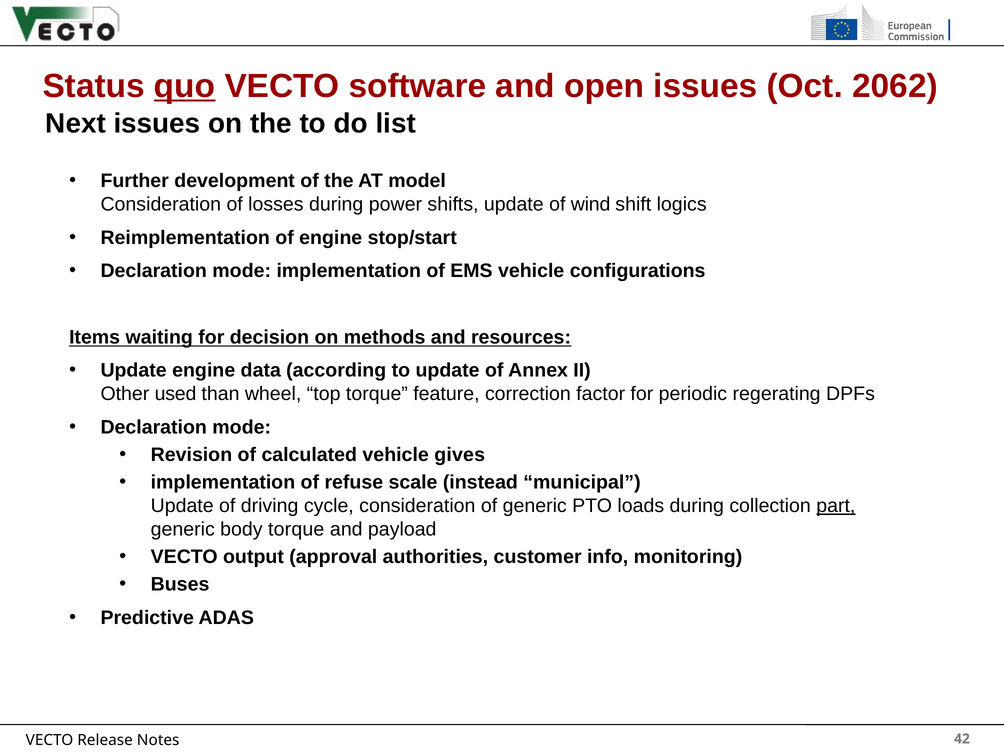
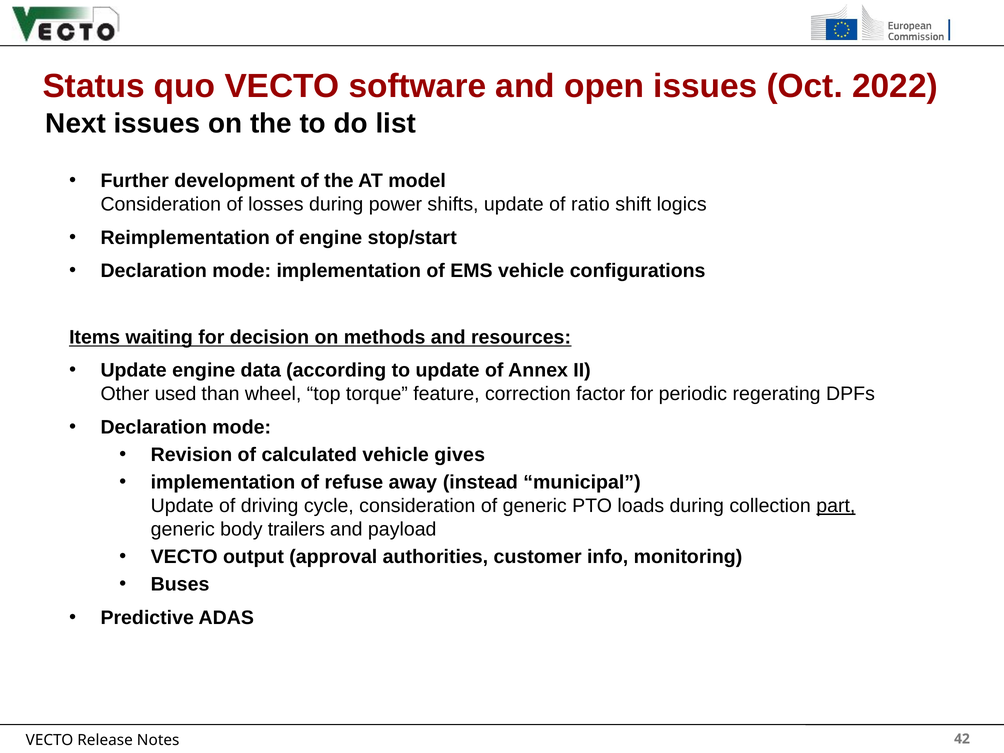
quo underline: present -> none (185, 86)
2062: 2062 -> 2022 (895, 86)
wind: wind -> ratio (590, 204)
scale: scale -> away (413, 482)
body torque: torque -> trailers (296, 529)
